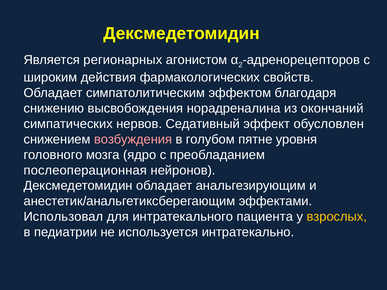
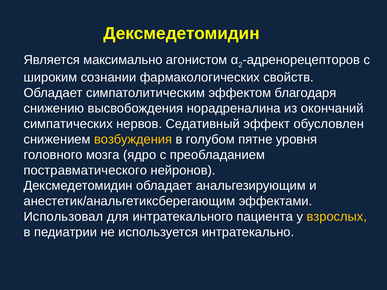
регионарных: регионарных -> максимально (123, 60)
действия: действия -> сознании (109, 78)
возбуждения colour: pink -> yellow (133, 139)
послеоперационная: послеоперационная -> постравматического (85, 170)
